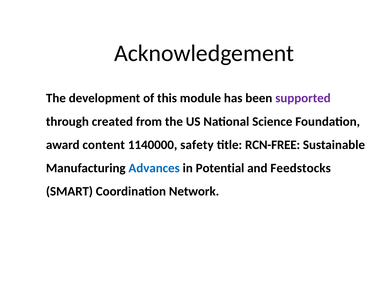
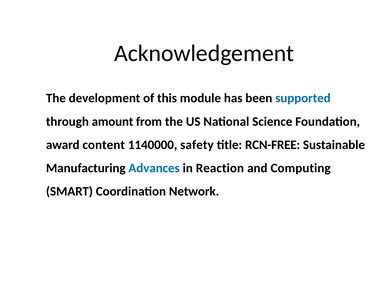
supported colour: purple -> blue (303, 98)
created: created -> amount (112, 122)
Potential: Potential -> Reaction (220, 168)
Feedstocks: Feedstocks -> Computing (301, 168)
